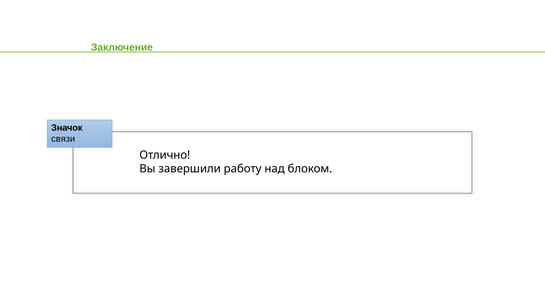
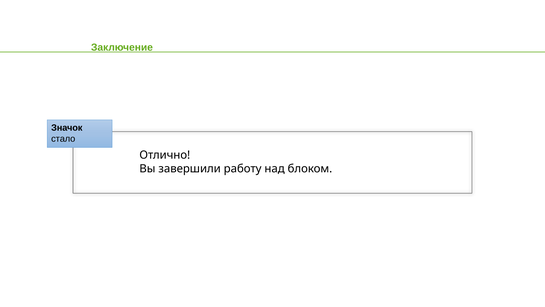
связи: связи -> стало (63, 138)
